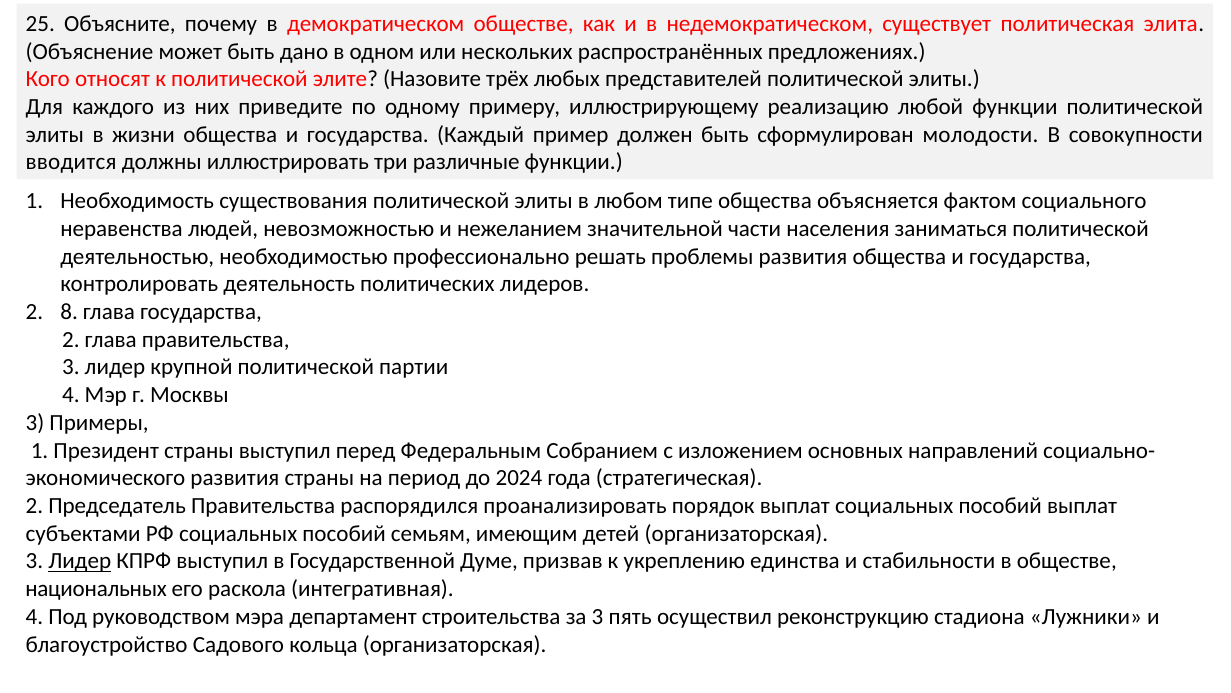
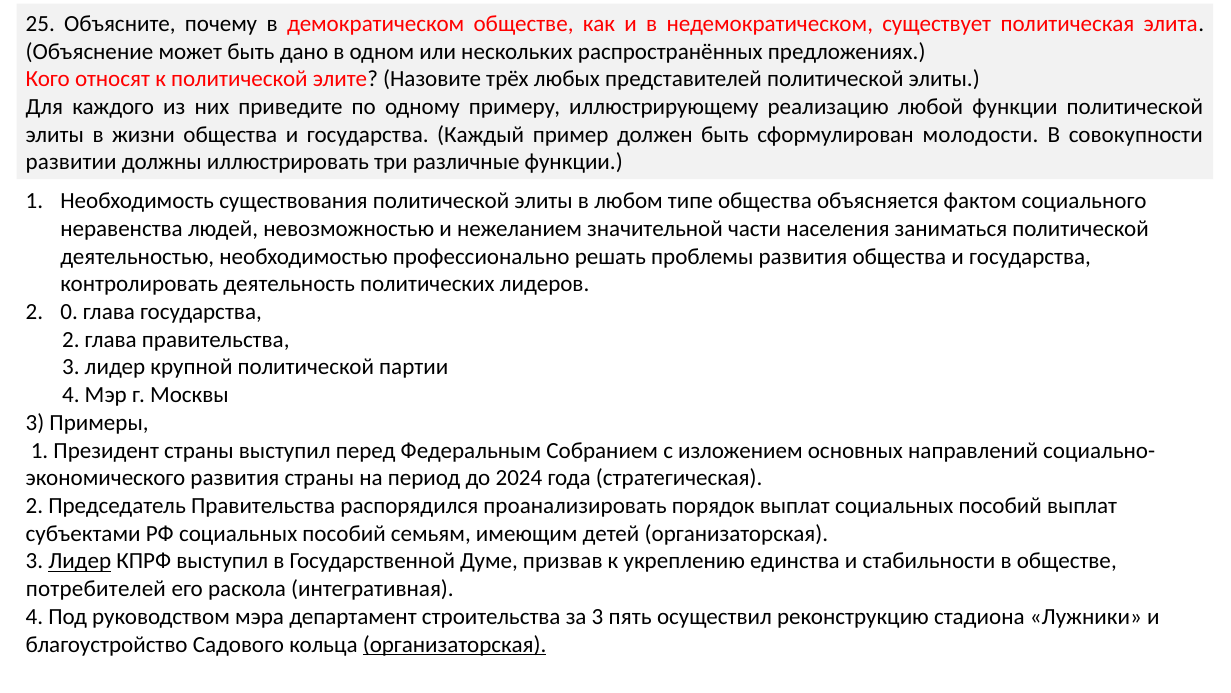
вводится: вводится -> развитии (71, 162)
8: 8 -> 0 (69, 312)
национальных: национальных -> потребителей (96, 589)
организаторская underline: none -> present (455, 644)
